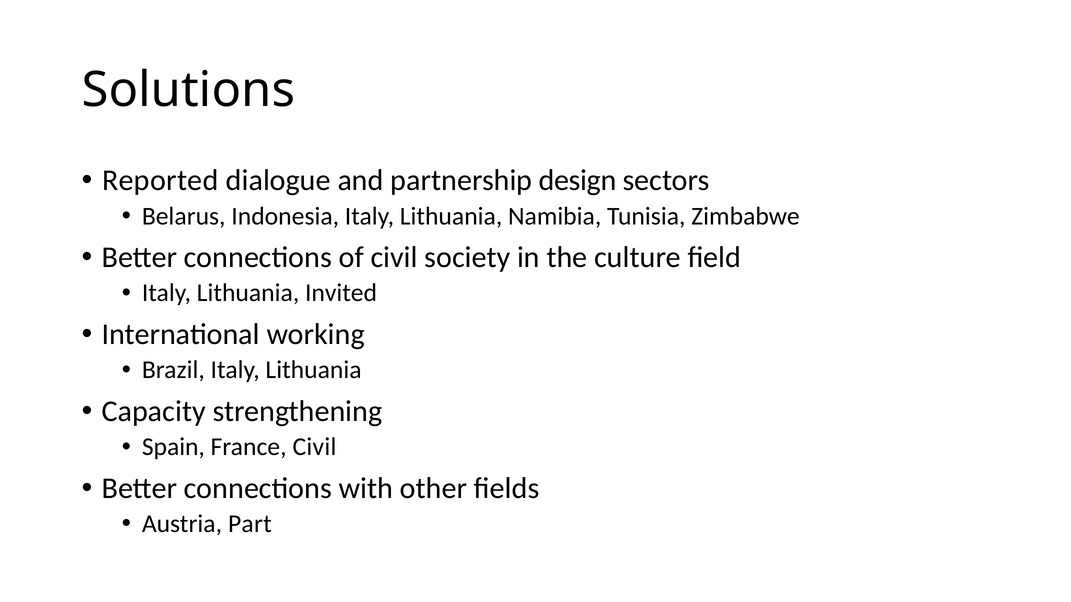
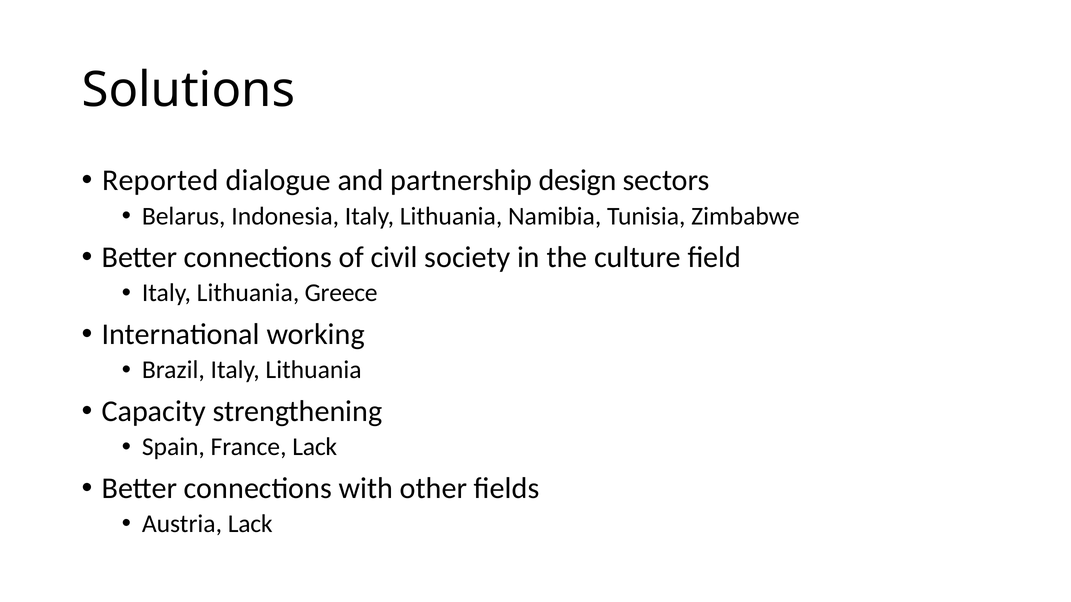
Invited: Invited -> Greece (341, 293)
France Civil: Civil -> Lack (315, 447)
Austria Part: Part -> Lack (250, 524)
